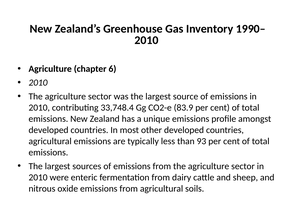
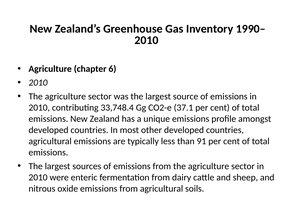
83.9: 83.9 -> 37.1 (183, 108)
93: 93 -> 91 (201, 142)
